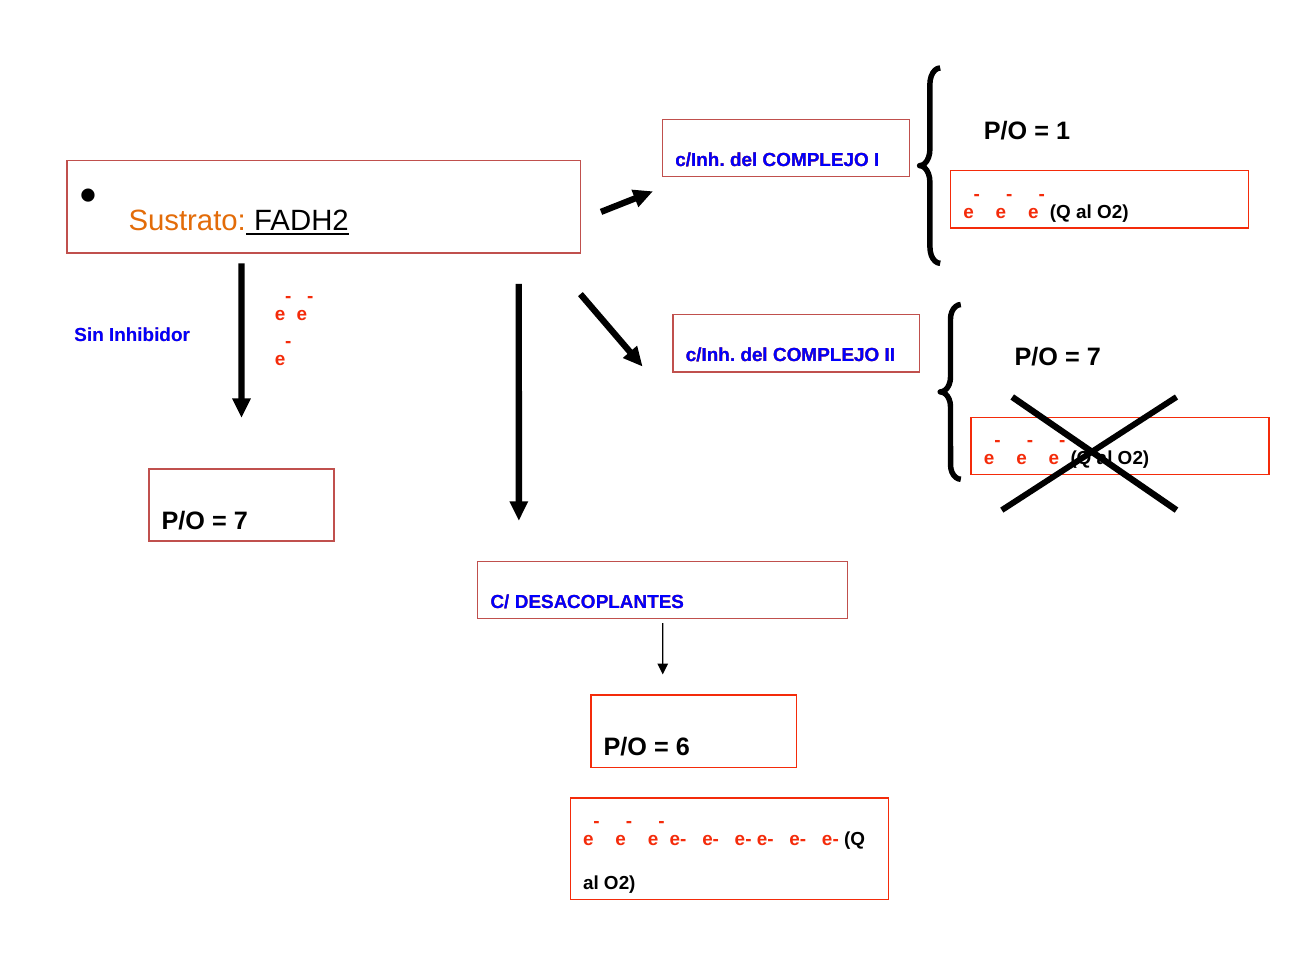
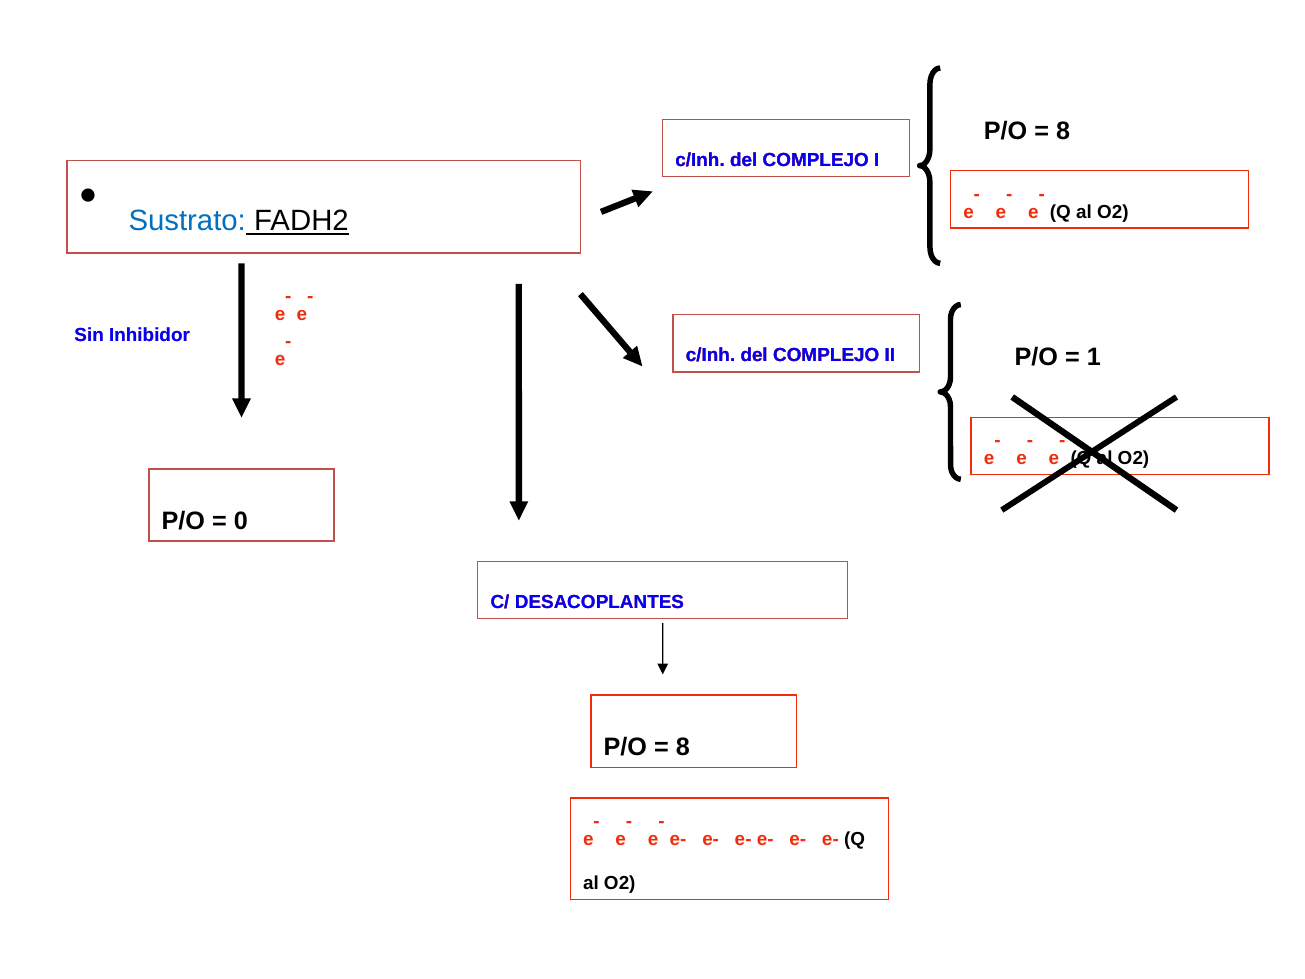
1: 1 -> 8 (1063, 131)
Sustrato colour: orange -> blue (187, 221)
7: 7 -> 1 (1094, 357)
7: 7 -> 0 (241, 521)
6: 6 -> 8 (683, 747)
